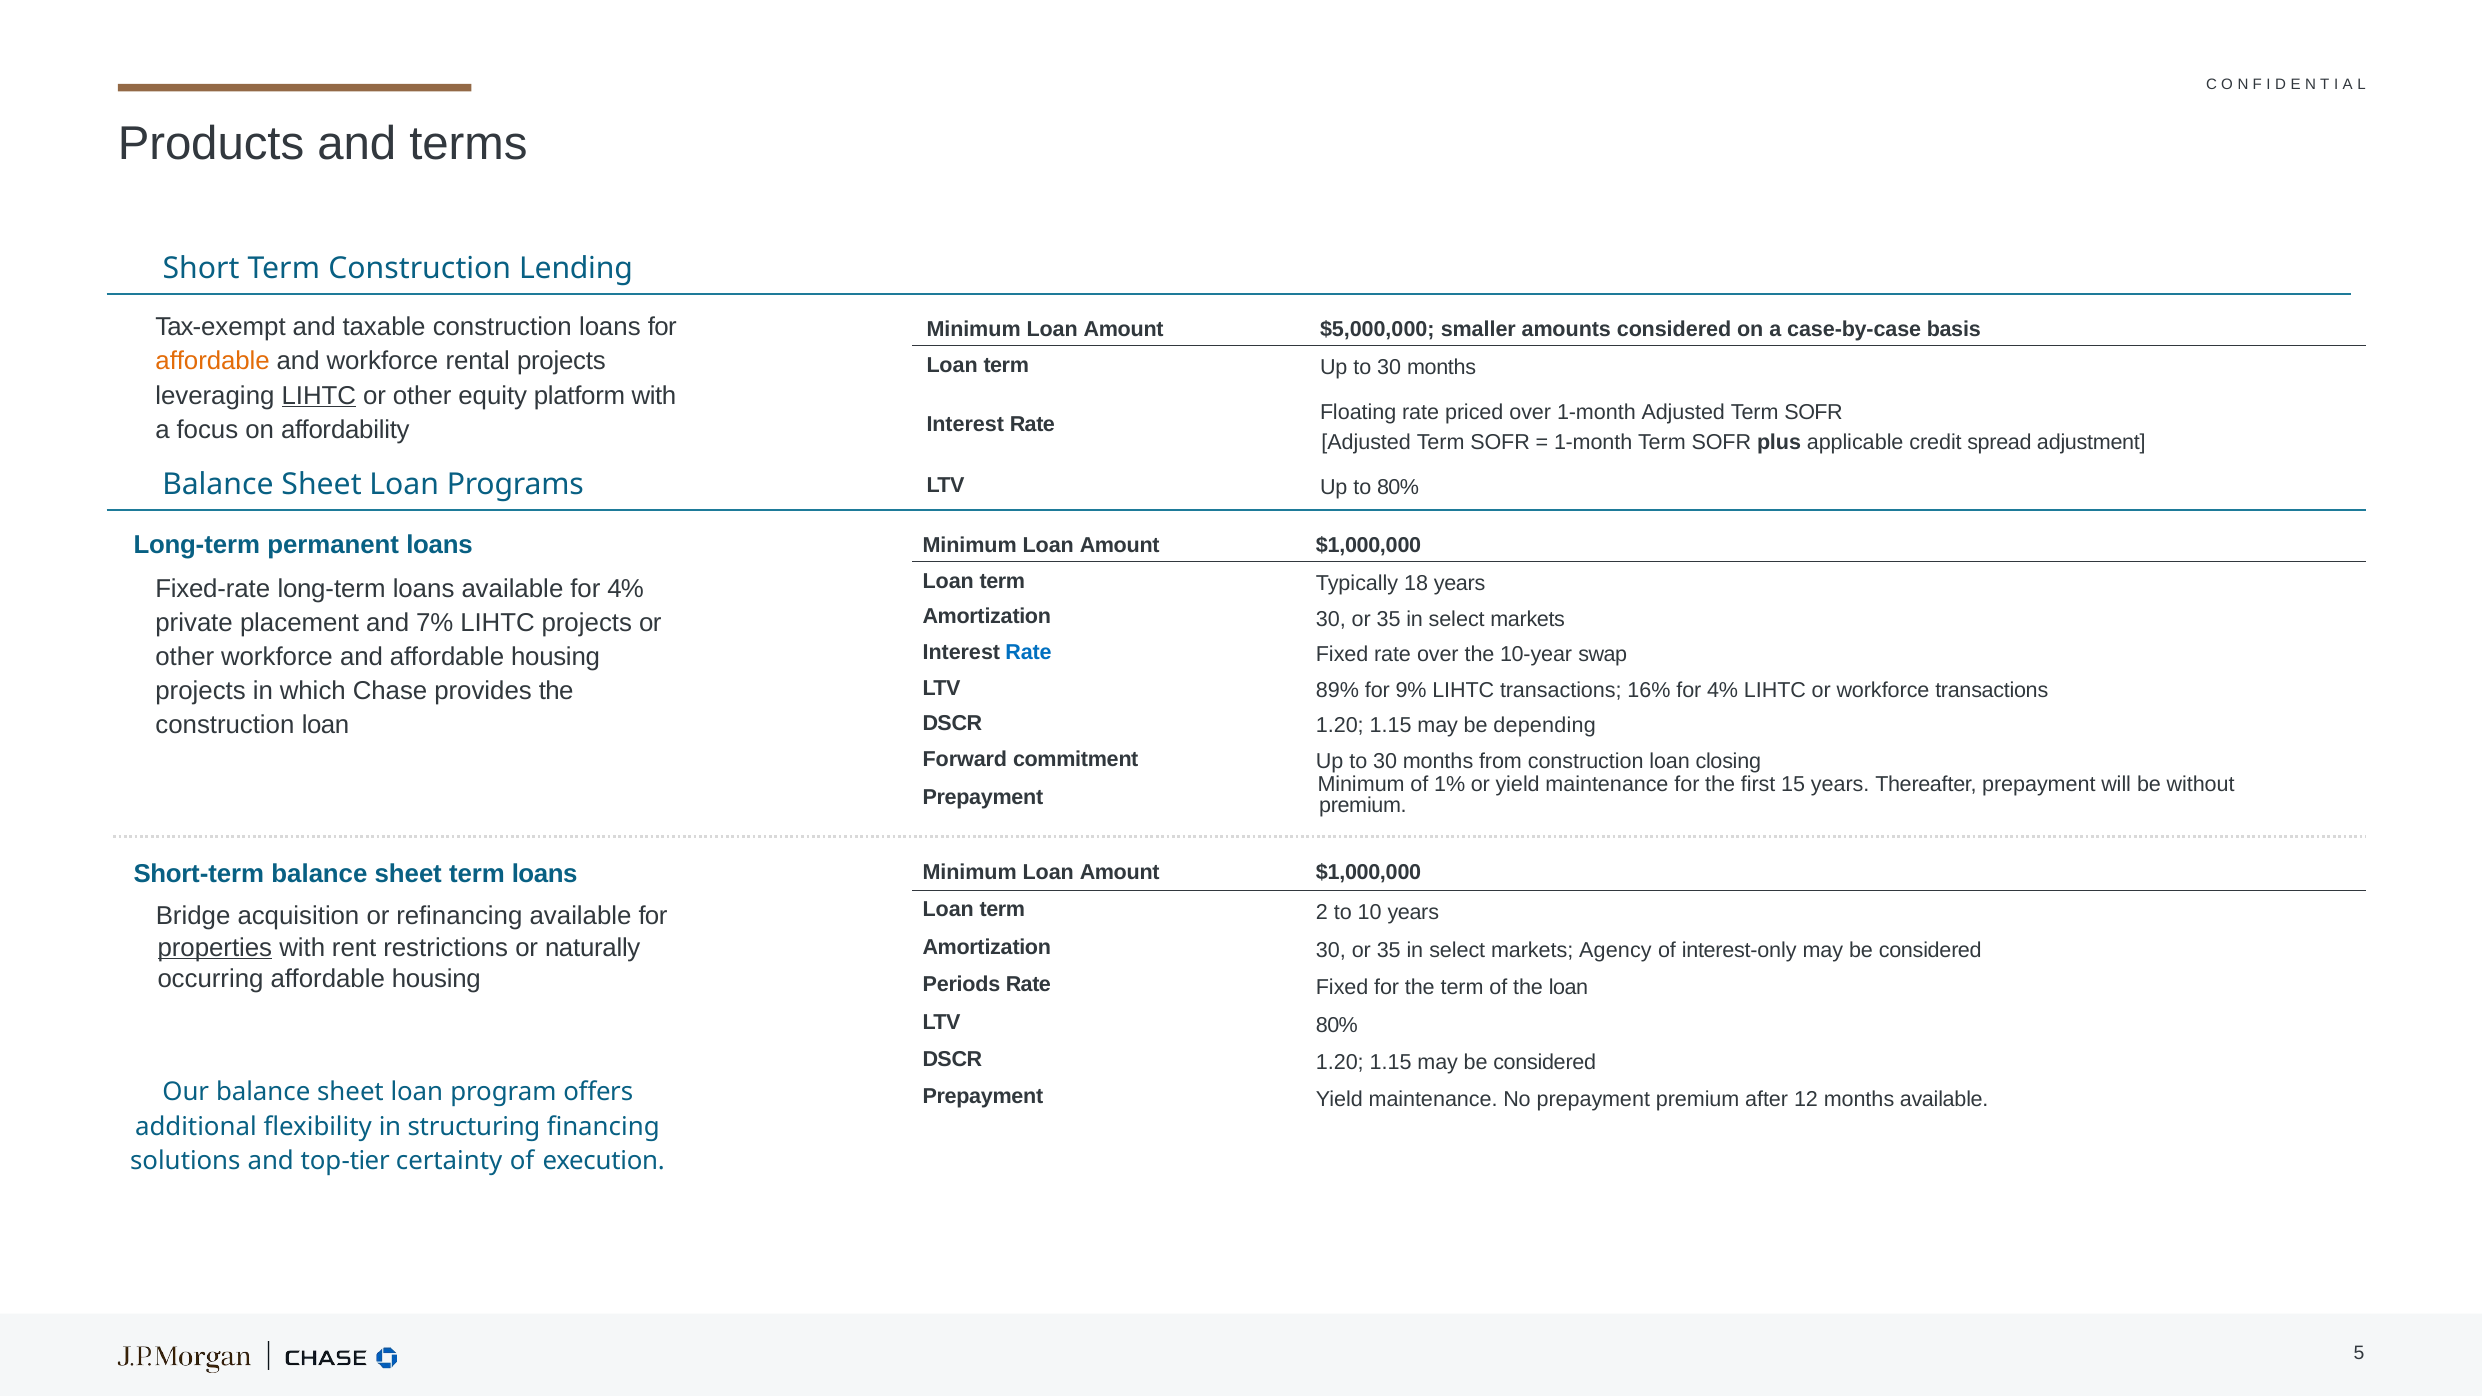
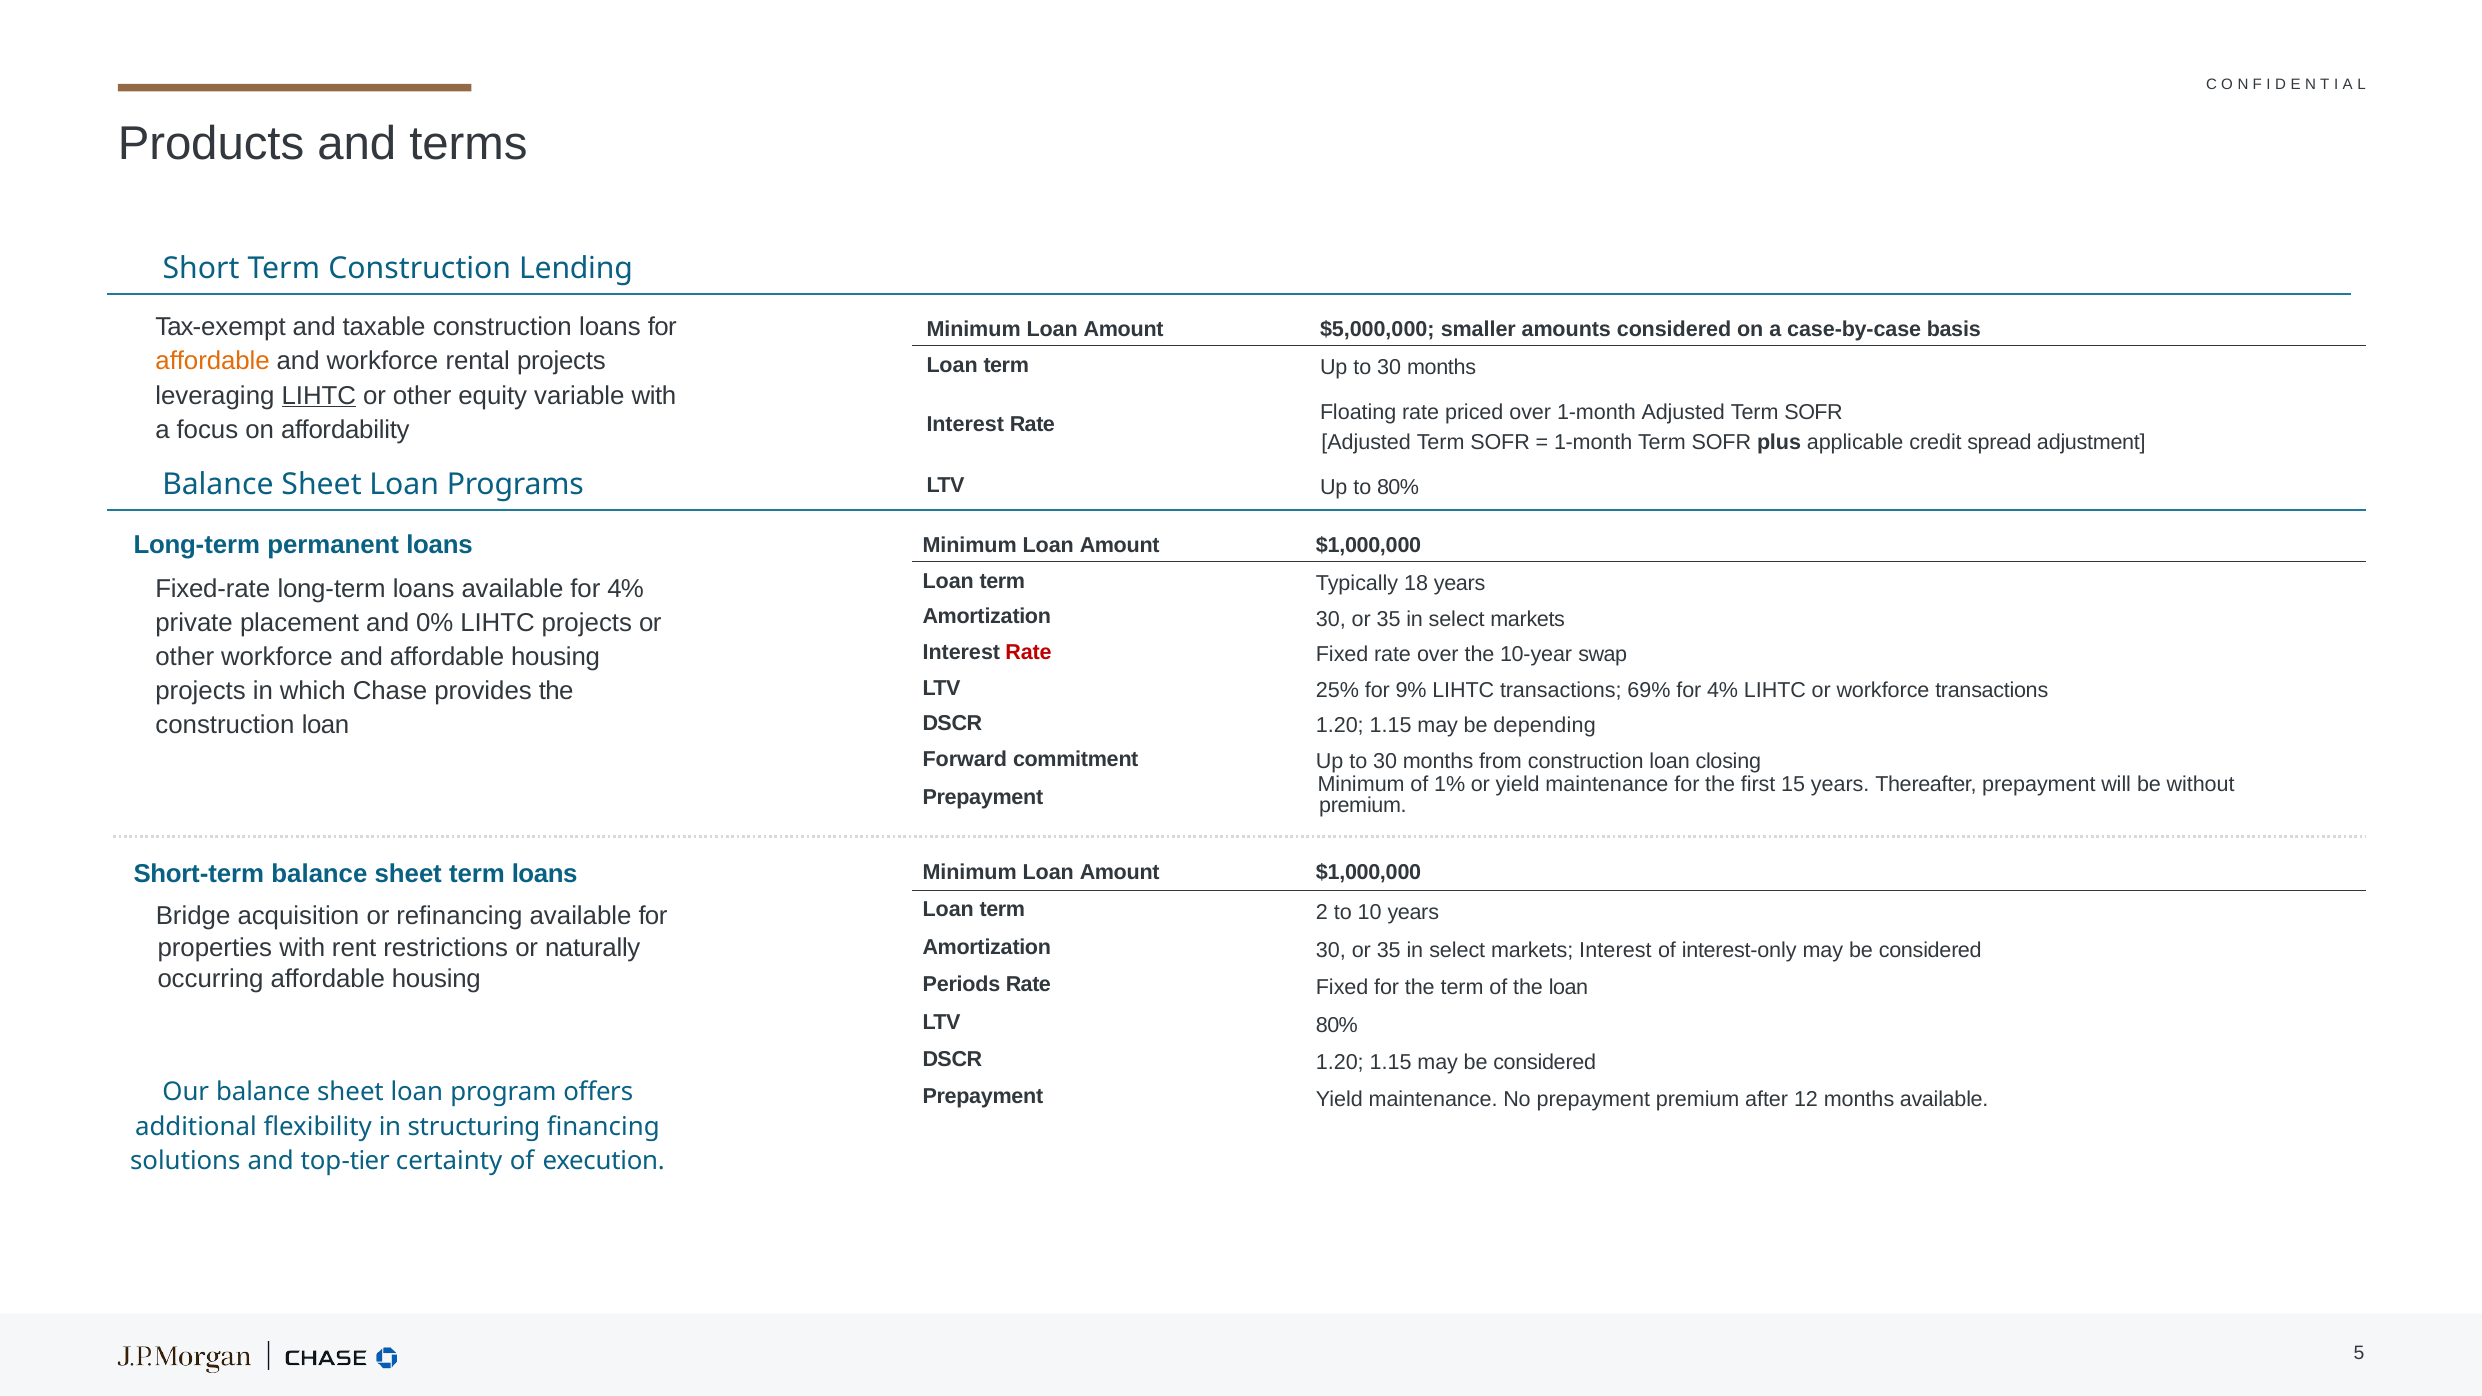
platform: platform -> variable (579, 396)
7%: 7% -> 0% (435, 623)
Rate colour: blue -> red (1029, 652)
89%: 89% -> 25% (1338, 690)
16%: 16% -> 69% (1649, 690)
properties underline: present -> none (215, 948)
Agency: Agency -> Interest (1615, 950)
